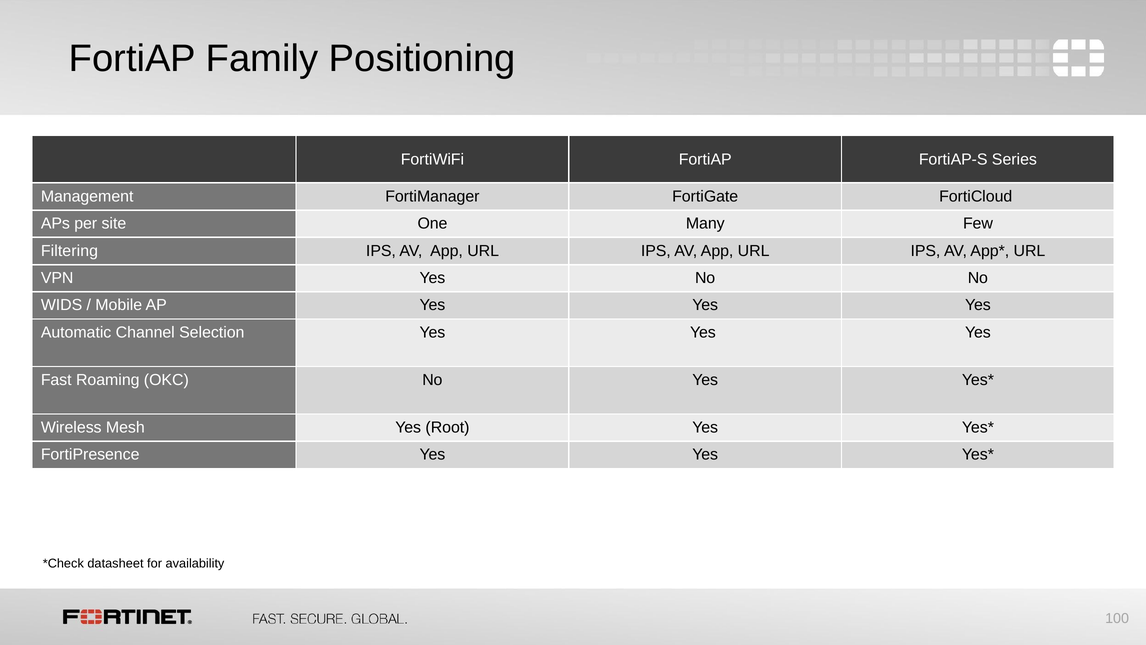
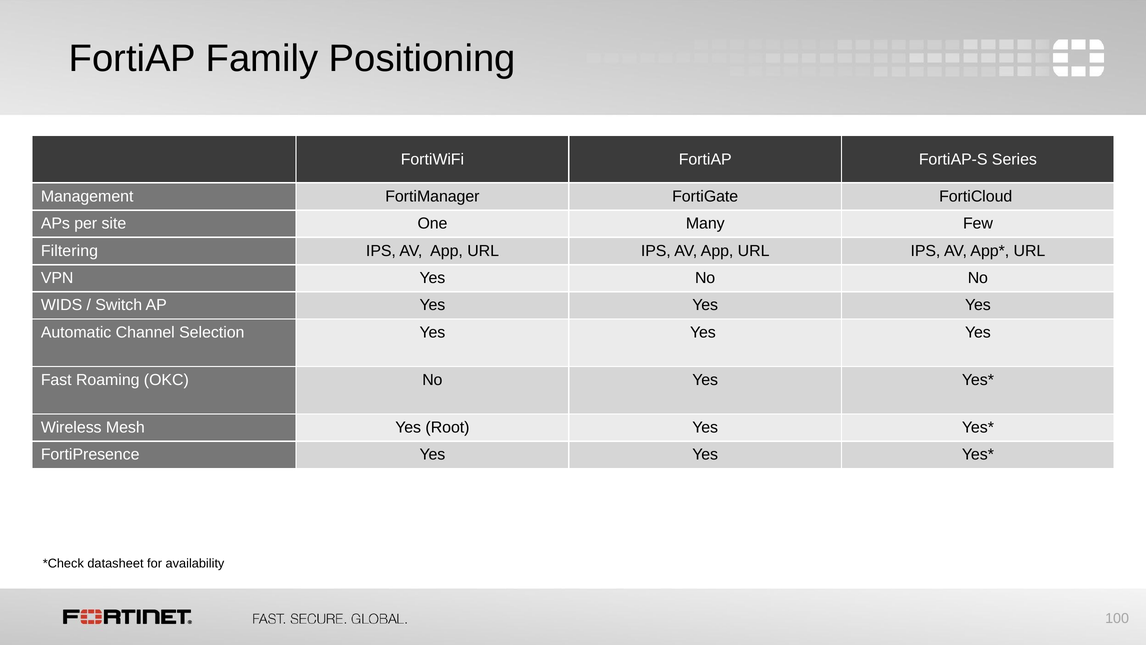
Mobile: Mobile -> Switch (119, 305)
